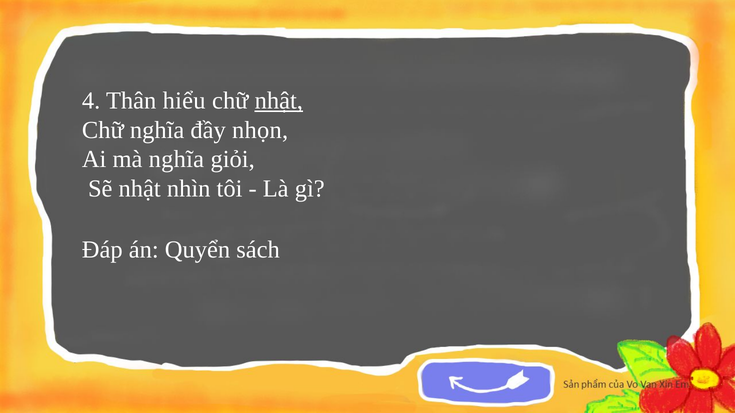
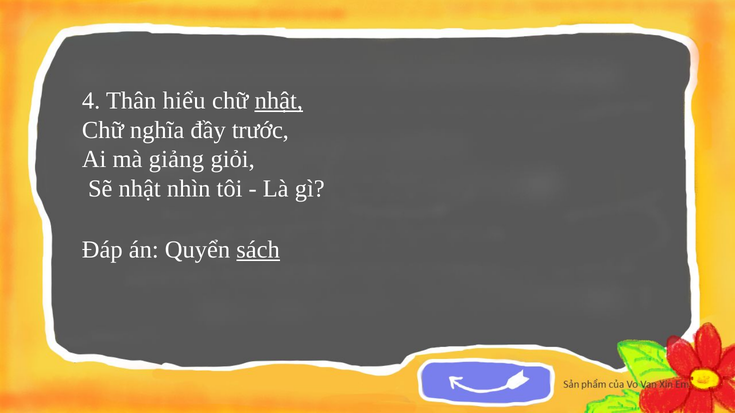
nhọn: nhọn -> trước (260, 130)
mà nghĩa: nghĩa -> giảng (176, 160)
sách underline: none -> present (258, 250)
